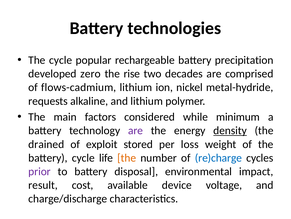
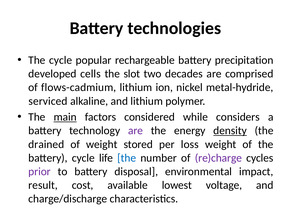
zero: zero -> cells (90, 74)
rise: rise -> slot (132, 74)
requests: requests -> serviced (48, 101)
main underline: none -> present (65, 117)
minimum: minimum -> considers (238, 117)
of exploit: exploit -> weight (102, 144)
the colour: orange -> blue (127, 157)
re)charge colour: blue -> purple (218, 157)
device: device -> lowest (177, 185)
